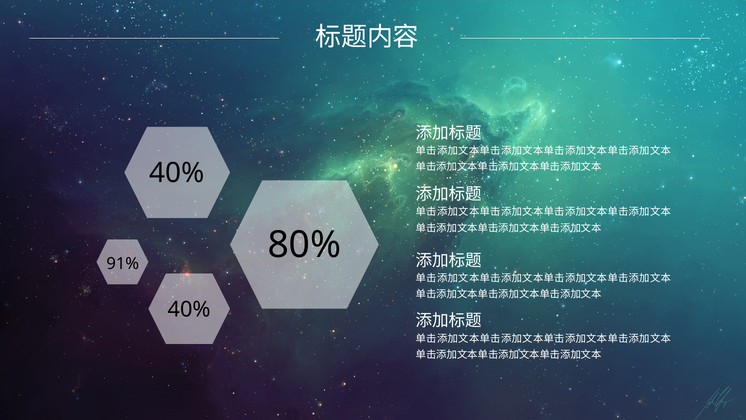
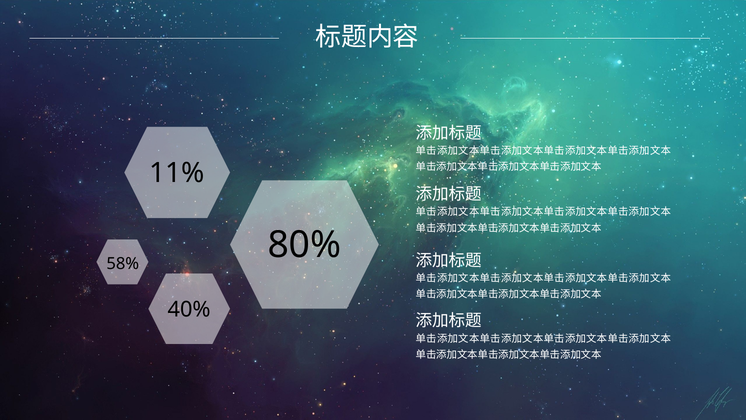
40%: 40% -> 11% (177, 173)
91%: 91% -> 58% (123, 264)
